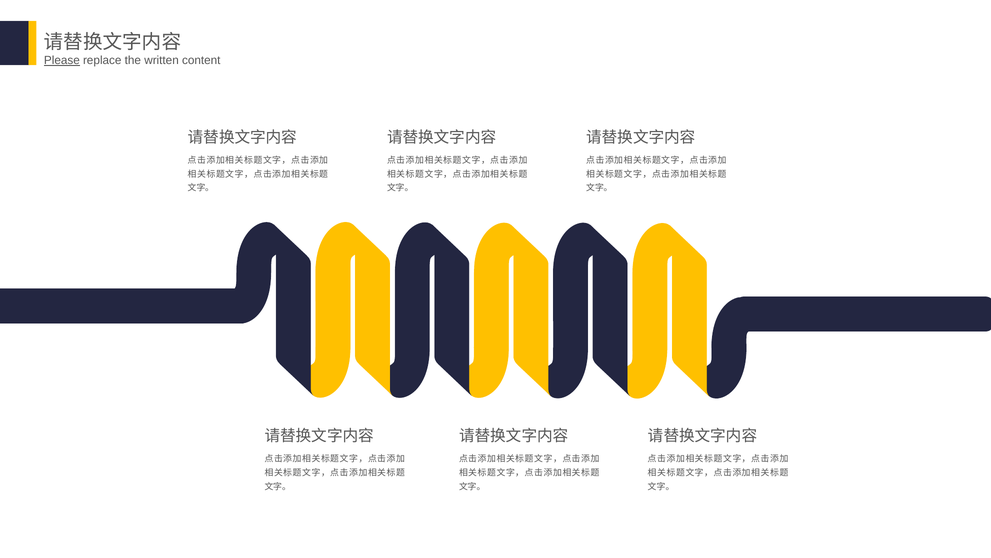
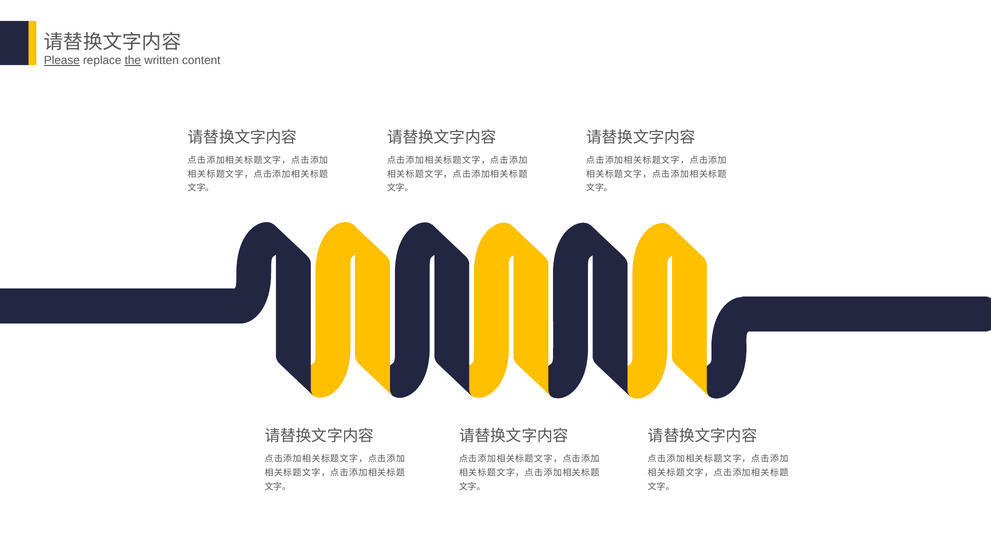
the underline: none -> present (133, 60)
